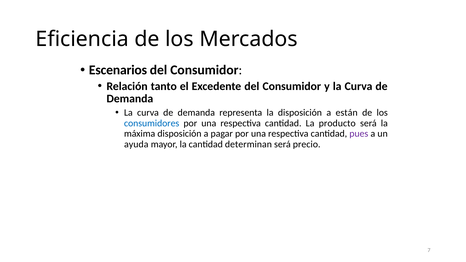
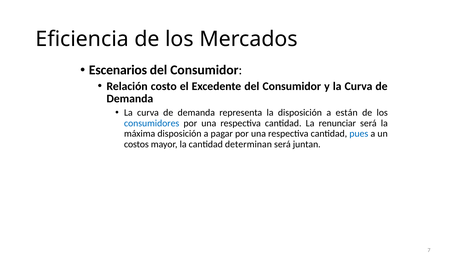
tanto: tanto -> costo (164, 86)
producto: producto -> renunciar (337, 123)
pues colour: purple -> blue (359, 134)
ayuda: ayuda -> costos (136, 144)
precio: precio -> juntan (307, 144)
